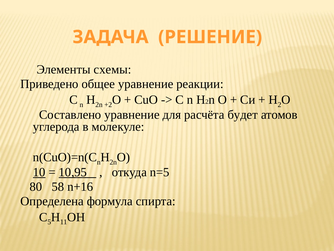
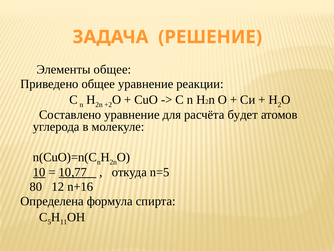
Элементы схемы: схемы -> общее (112, 69)
10,95: 10,95 -> 10,77 (73, 172)
58: 58 -> 12 (58, 186)
